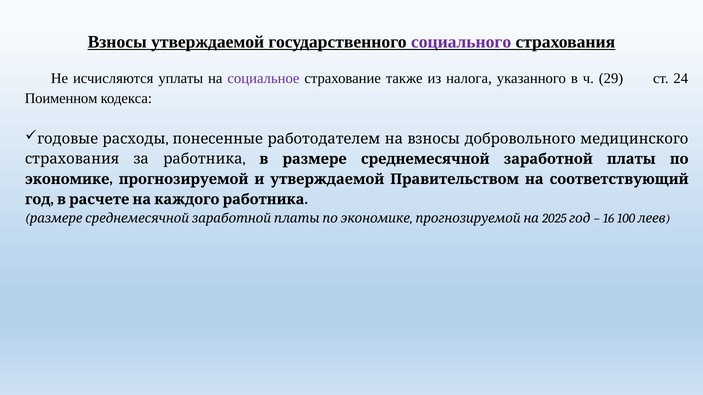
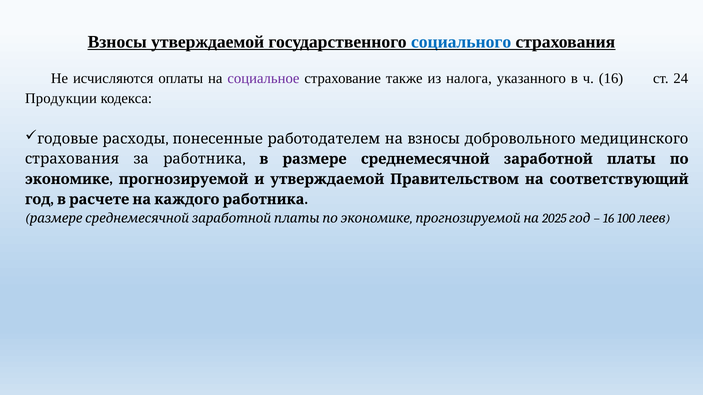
социального colour: purple -> blue (461, 42)
уплаты: уплаты -> оплаты (181, 78)
ч 29: 29 -> 16 (611, 78)
Поименном: Поименном -> Продукции (61, 98)
